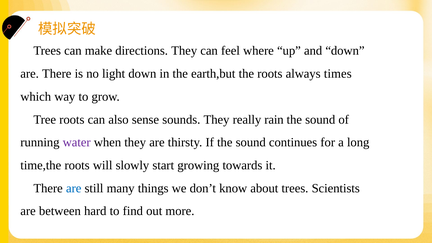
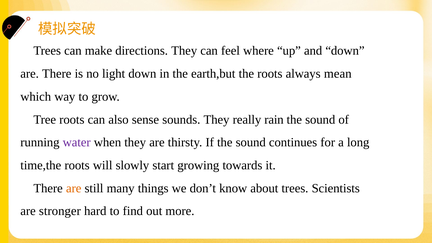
times: times -> mean (338, 74)
are colour: blue -> orange (74, 188)
between: between -> stronger (60, 211)
